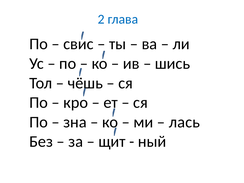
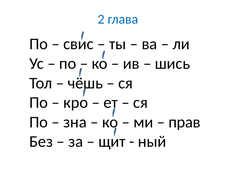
лась: лась -> прав (185, 122)
